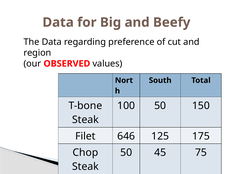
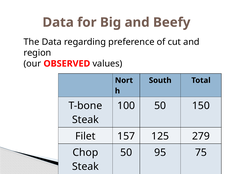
646: 646 -> 157 (126, 137)
175: 175 -> 279 (201, 137)
45: 45 -> 95 (160, 153)
